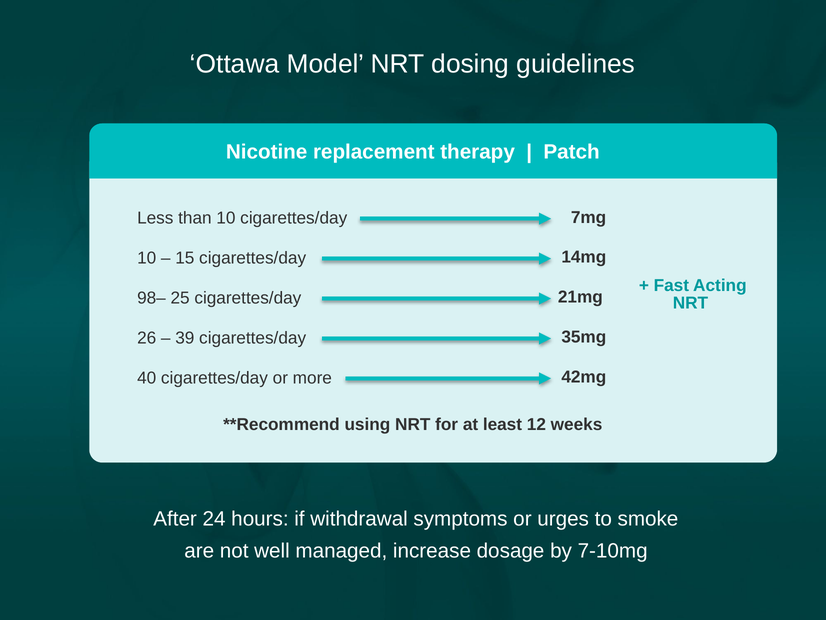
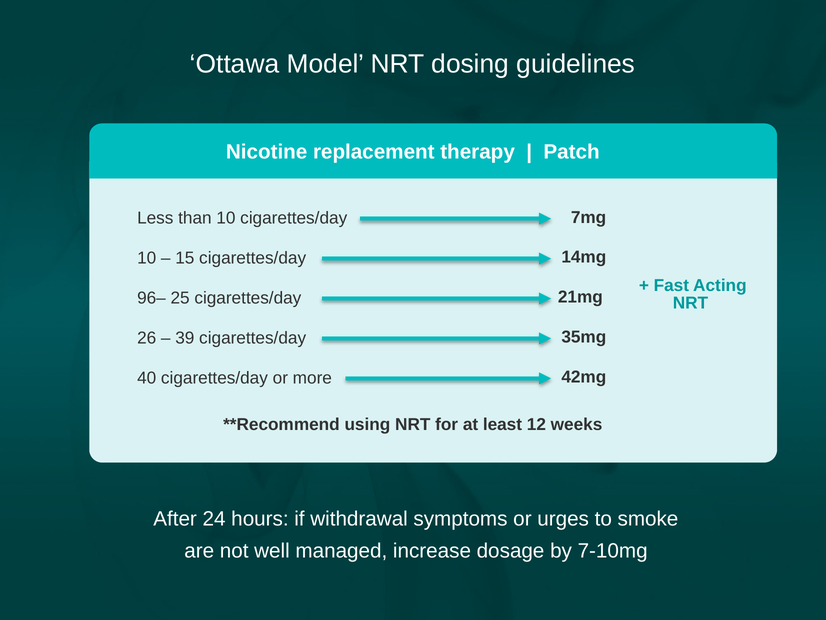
98–: 98– -> 96– (151, 298)
